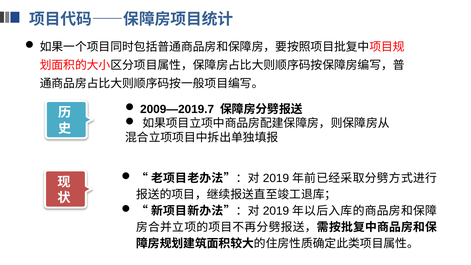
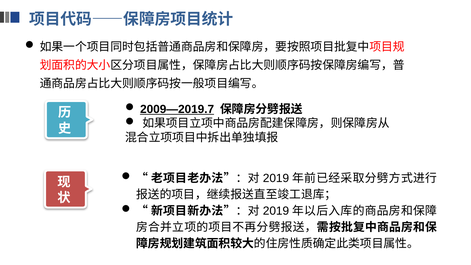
2009—2019.7 underline: none -> present (177, 109)
